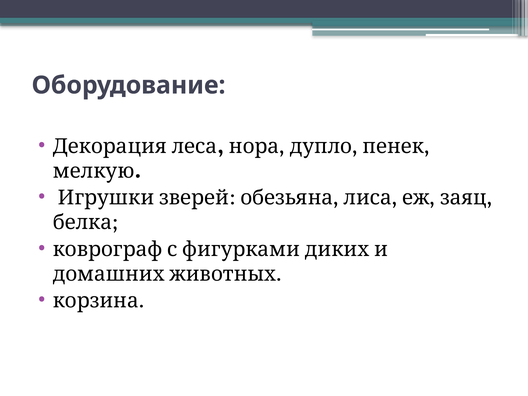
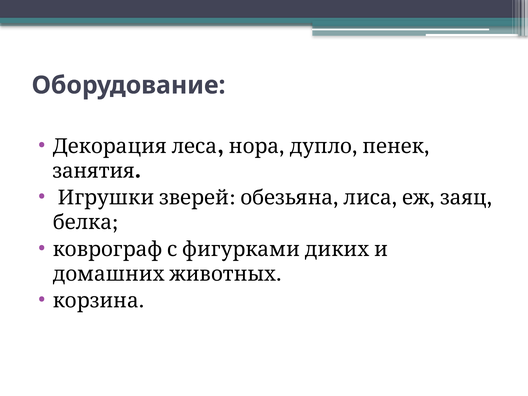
мелкую: мелкую -> занятия (94, 171)
